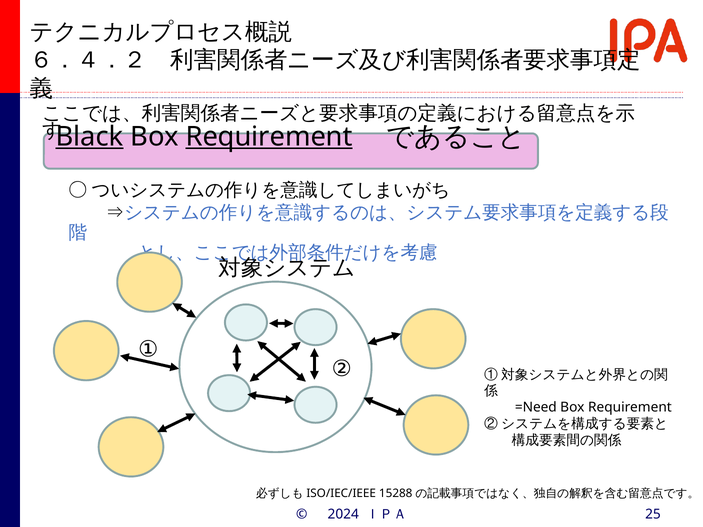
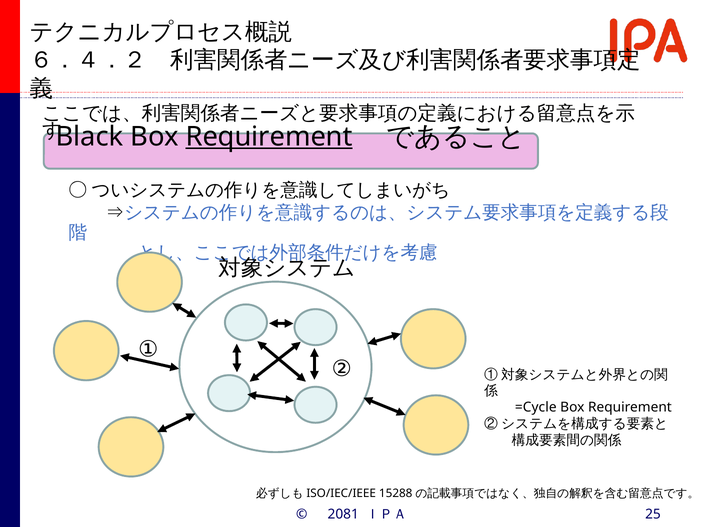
Black underline: present -> none (90, 137)
=Need: =Need -> =Cycle (536, 408)
2024: 2024 -> 2081 (343, 514)
